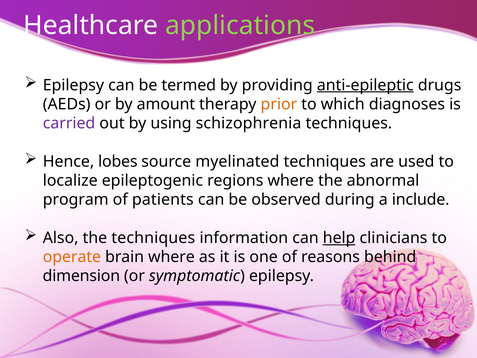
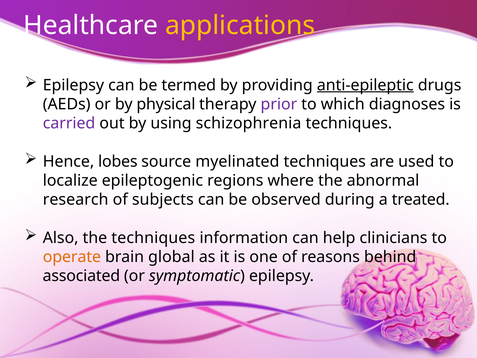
applications colour: light green -> yellow (240, 25)
amount: amount -> physical (166, 104)
prior colour: orange -> purple (279, 104)
program: program -> research (76, 200)
patients: patients -> subjects (163, 200)
include: include -> treated (421, 200)
help underline: present -> none (339, 238)
brain where: where -> global (171, 257)
dimension: dimension -> associated (81, 276)
